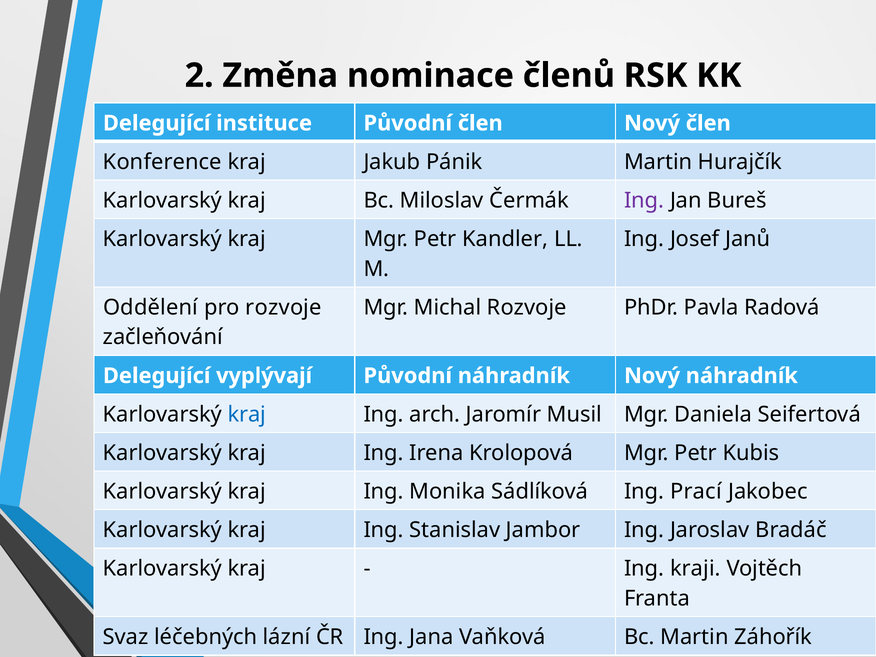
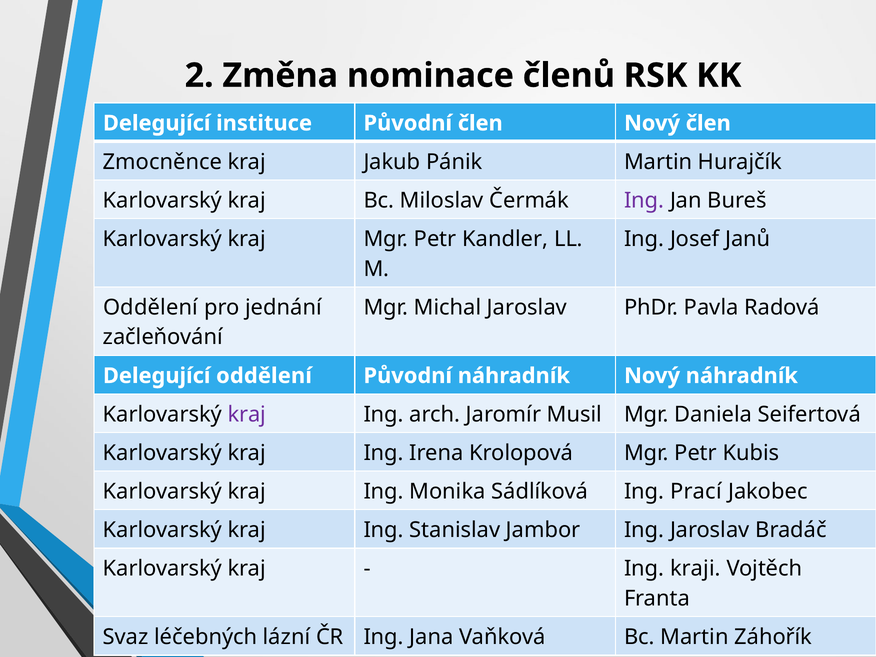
Konference: Konference -> Zmocněnce (162, 162)
pro rozvoje: rozvoje -> jednání (284, 307)
Michal Rozvoje: Rozvoje -> Jaroslav (527, 307)
Delegující vyplývají: vyplývají -> oddělení (264, 376)
kraj colour: blue -> purple (247, 414)
